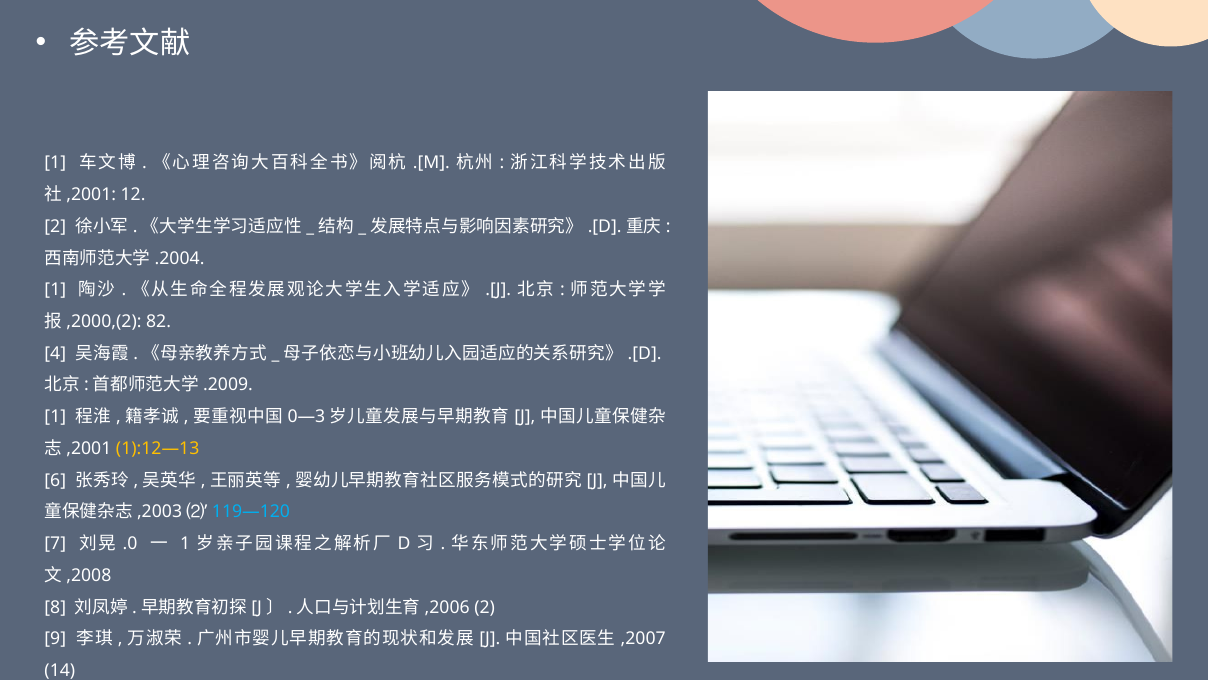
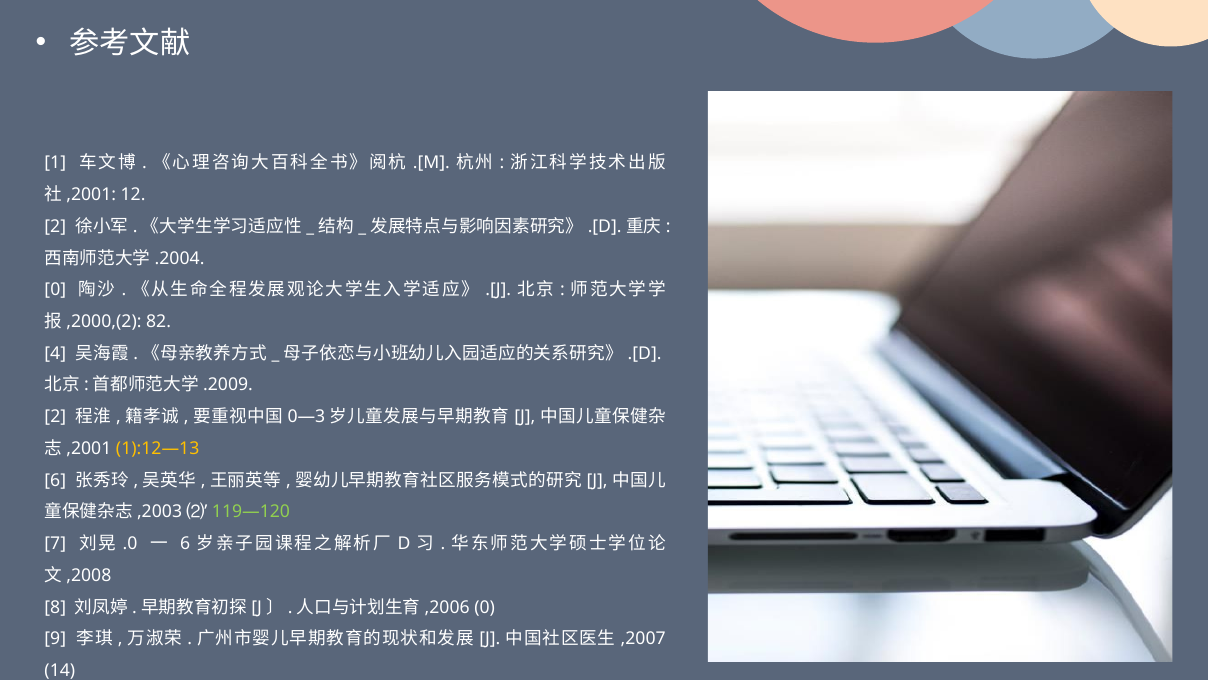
1: 1 -> 0 (55, 290)
1: 1 -> 2 (55, 417)
119—120 colour: light blue -> light green (251, 512)
1: 1 -> 6 (185, 543)
2: 2 -> 0 (485, 607)
